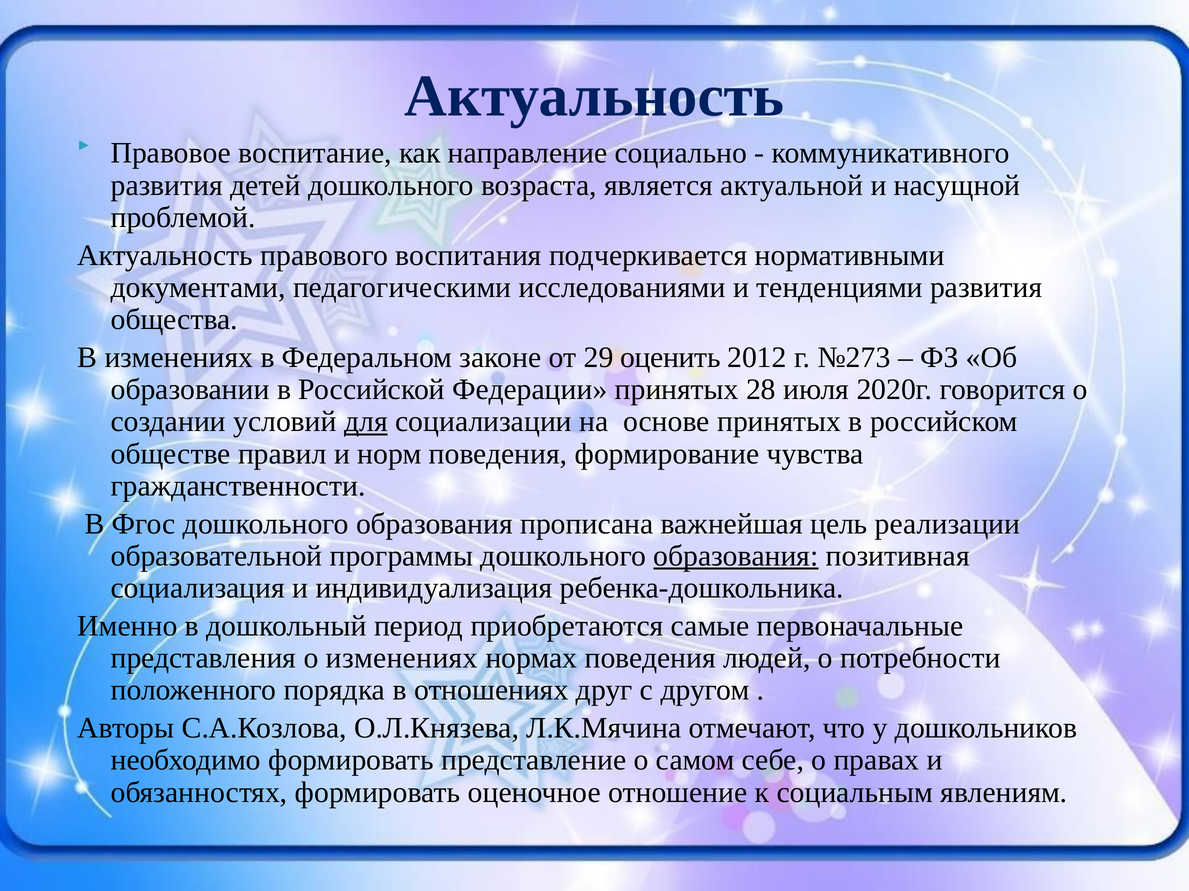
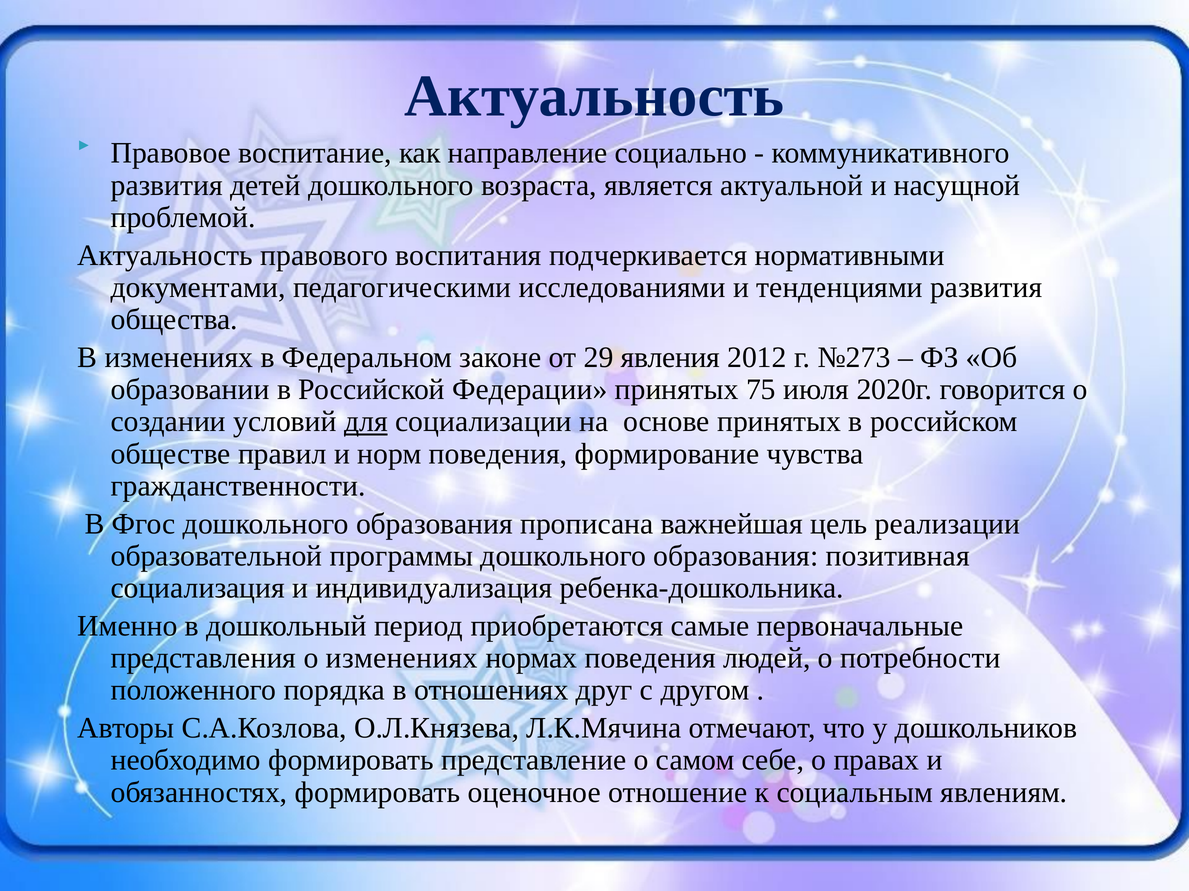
оценить: оценить -> явления (670, 358)
28: 28 -> 75 (761, 390)
образования underline: present -> none (736, 556)
